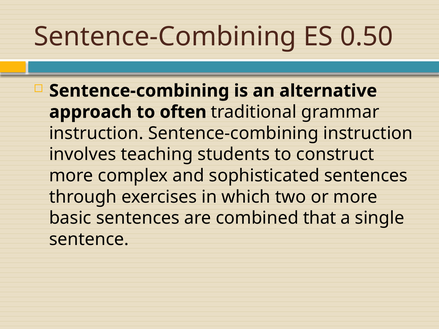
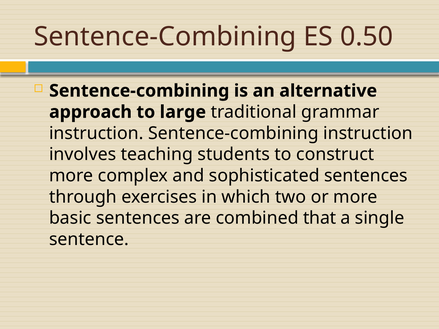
often: often -> large (183, 112)
